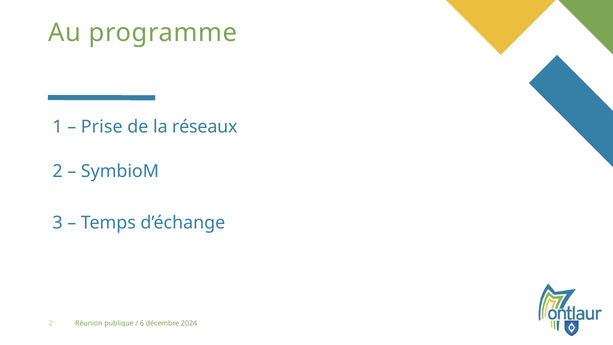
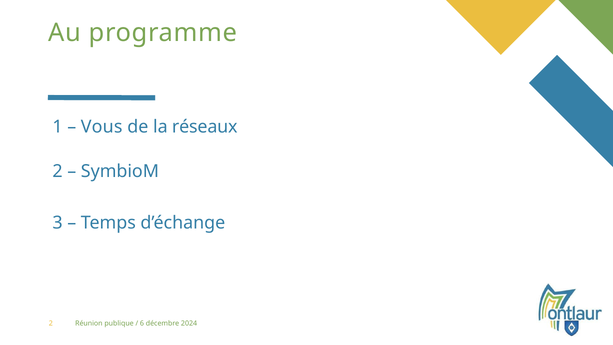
Prise: Prise -> Vous (102, 127)
